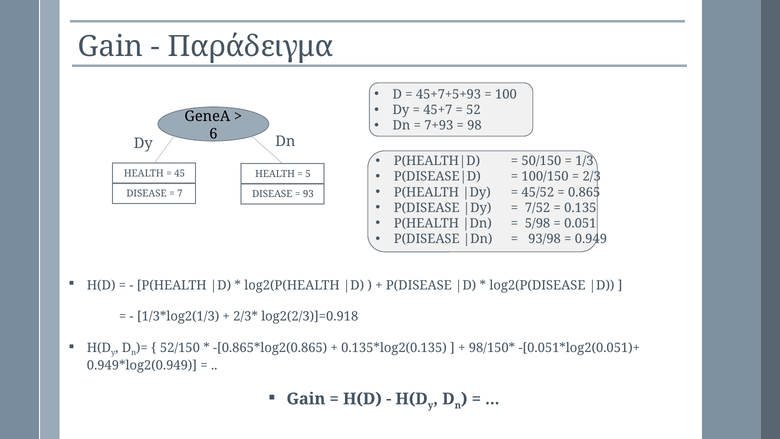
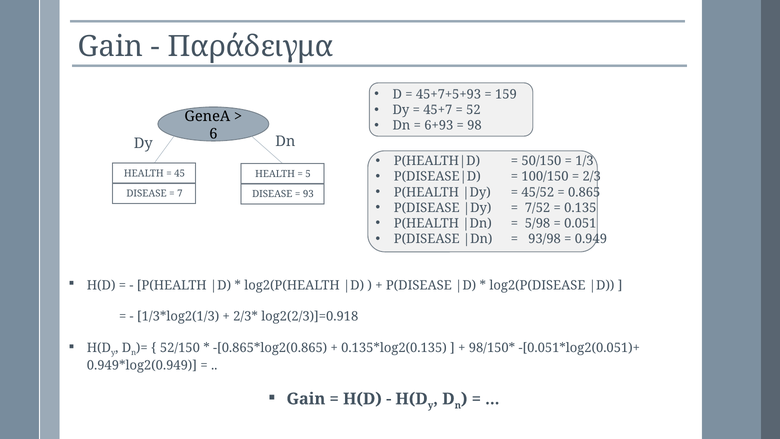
100: 100 -> 159 (506, 94)
7+93: 7+93 -> 6+93 (439, 126)
